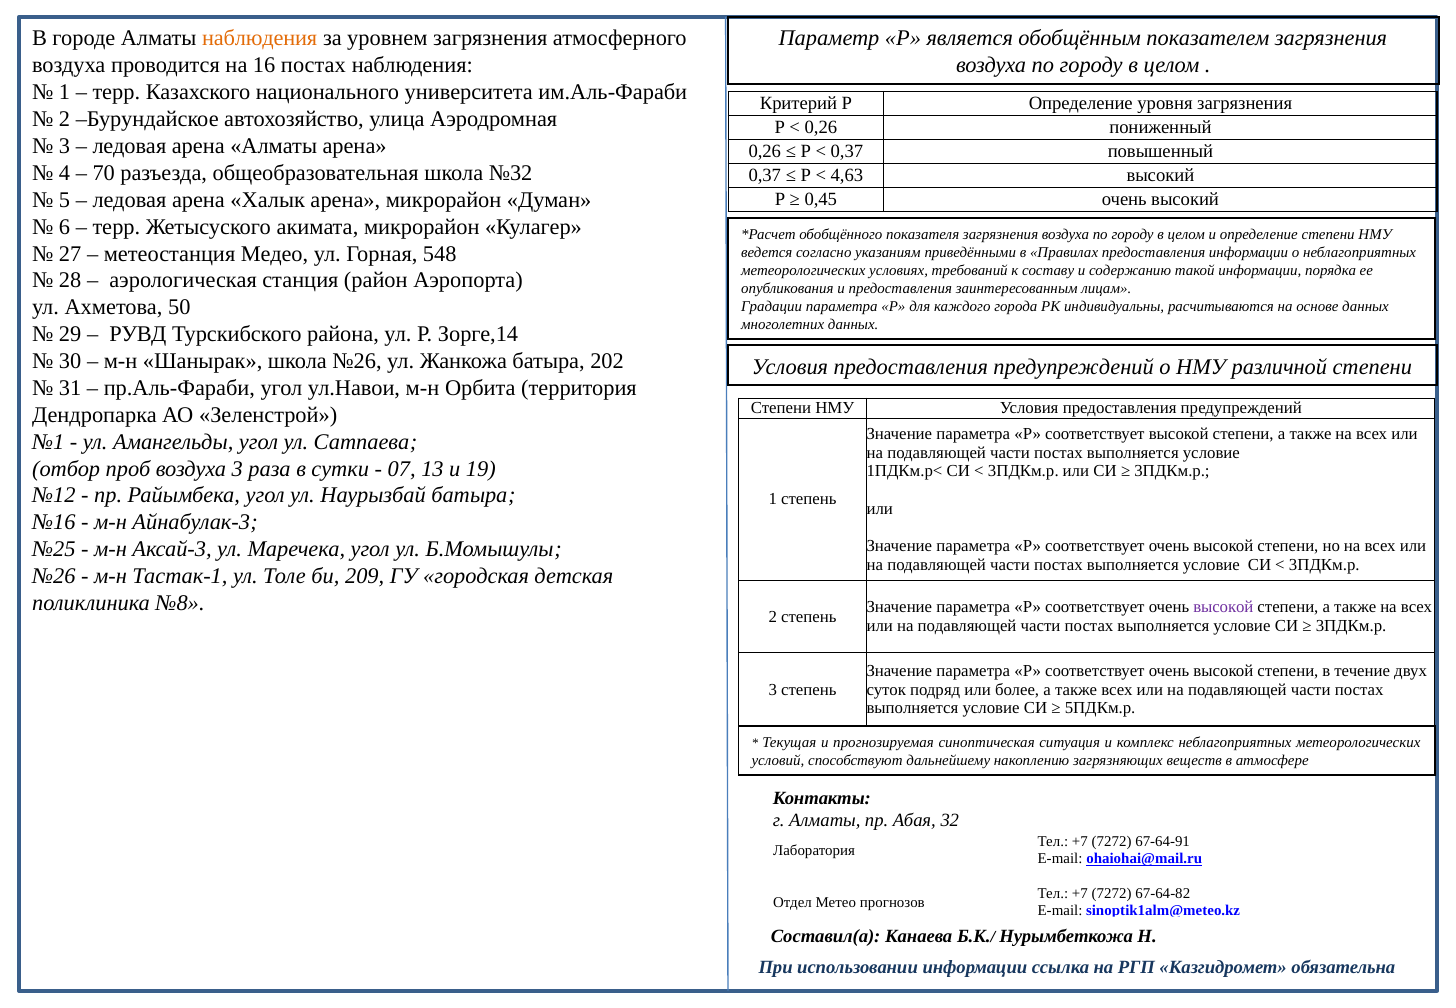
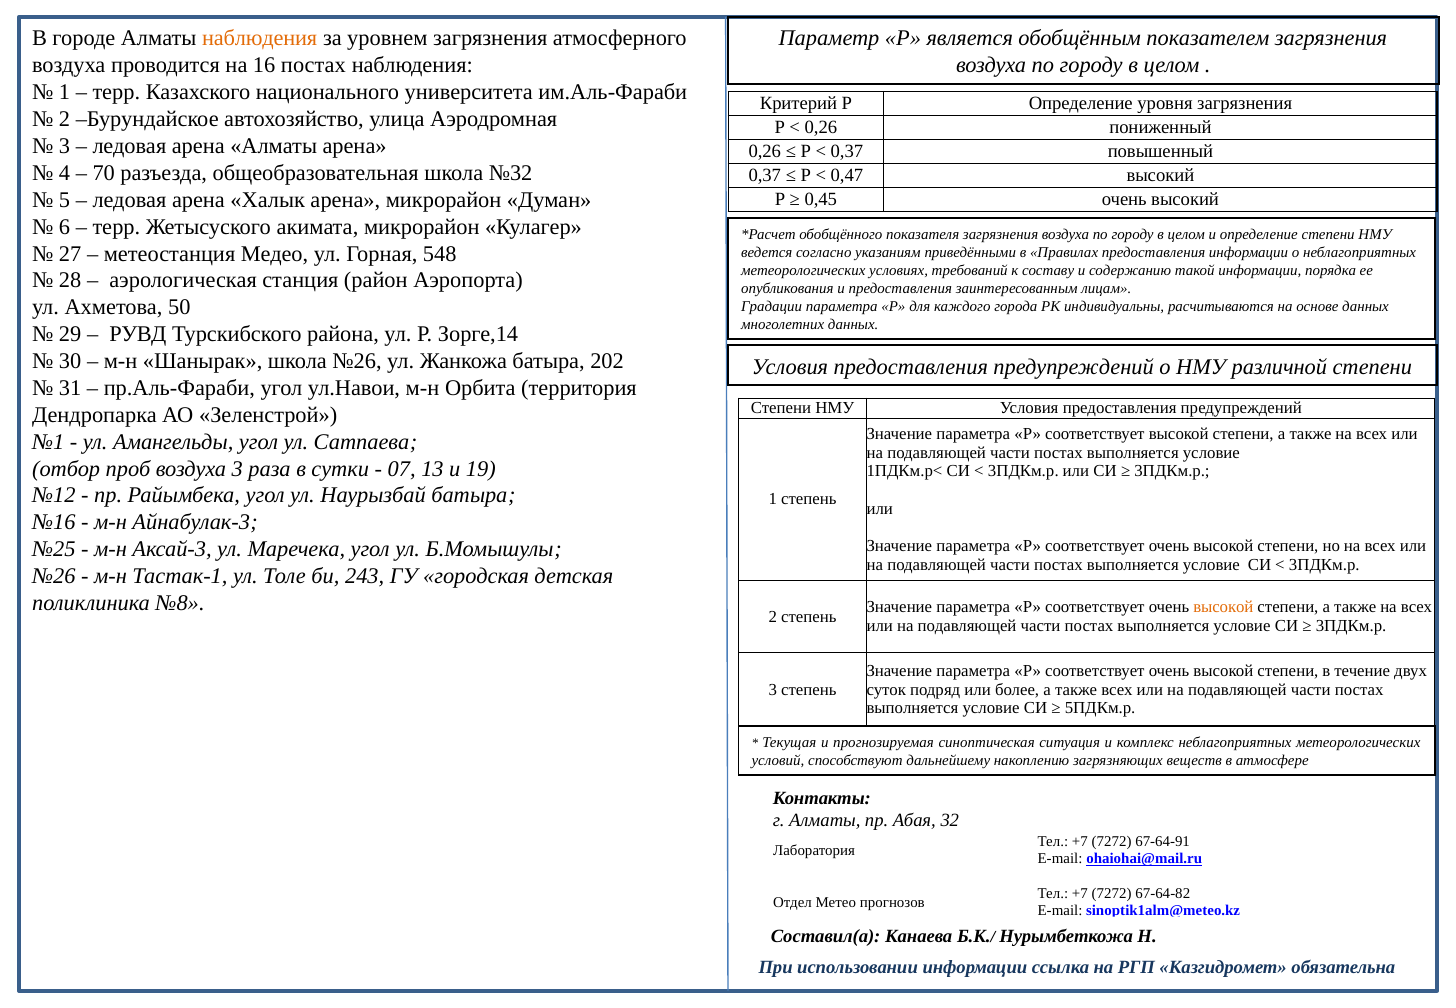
4,63: 4,63 -> 0,47 (847, 175)
209: 209 -> 243 (365, 576)
высокой colour: purple -> orange (1223, 607)
